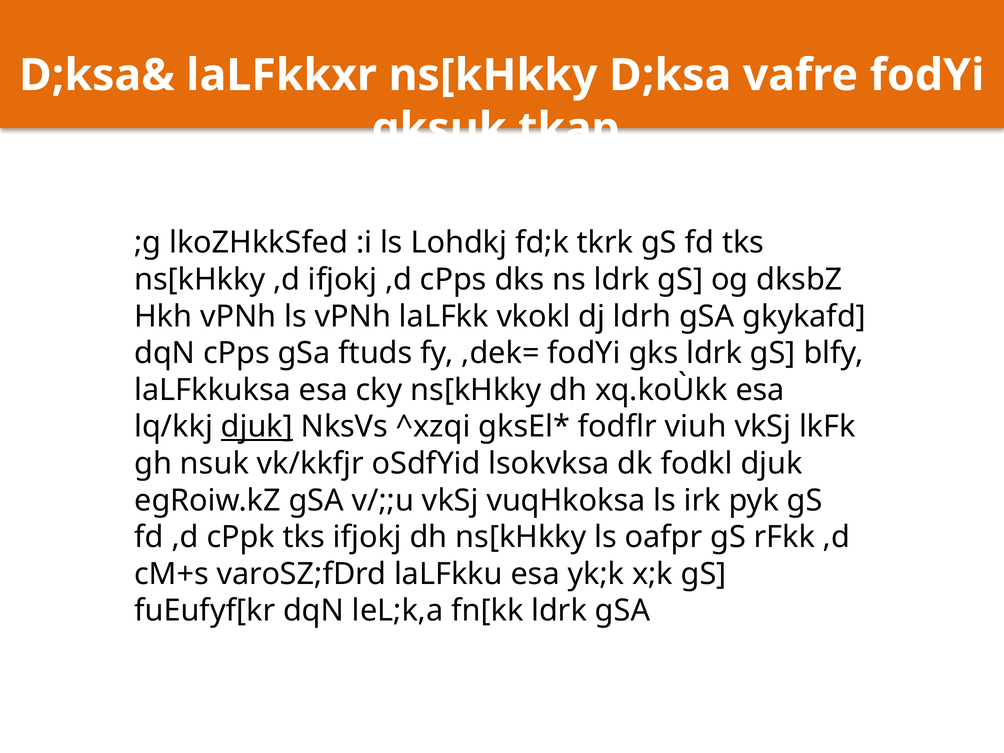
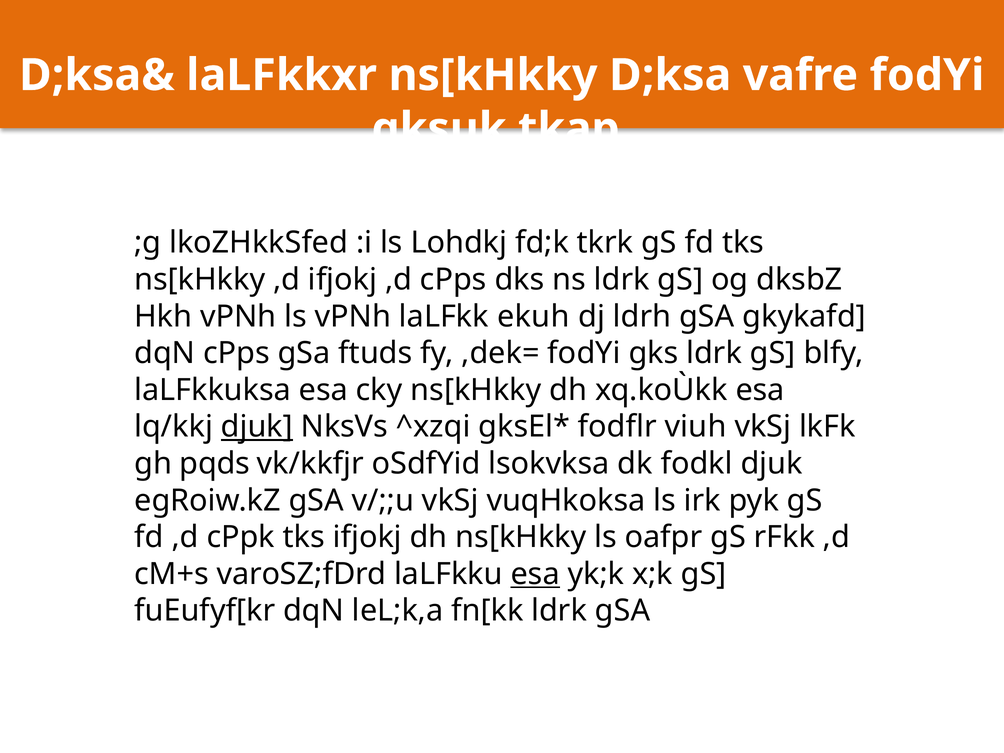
vkokl: vkokl -> ekuh (533, 316)
nsuk: nsuk -> pqds (215, 464)
esa underline: none -> present (535, 574)
